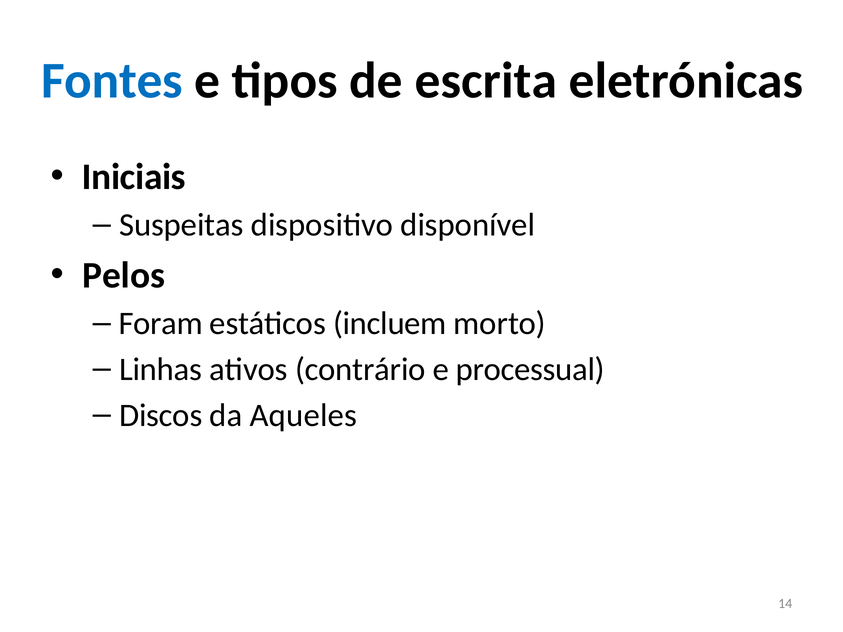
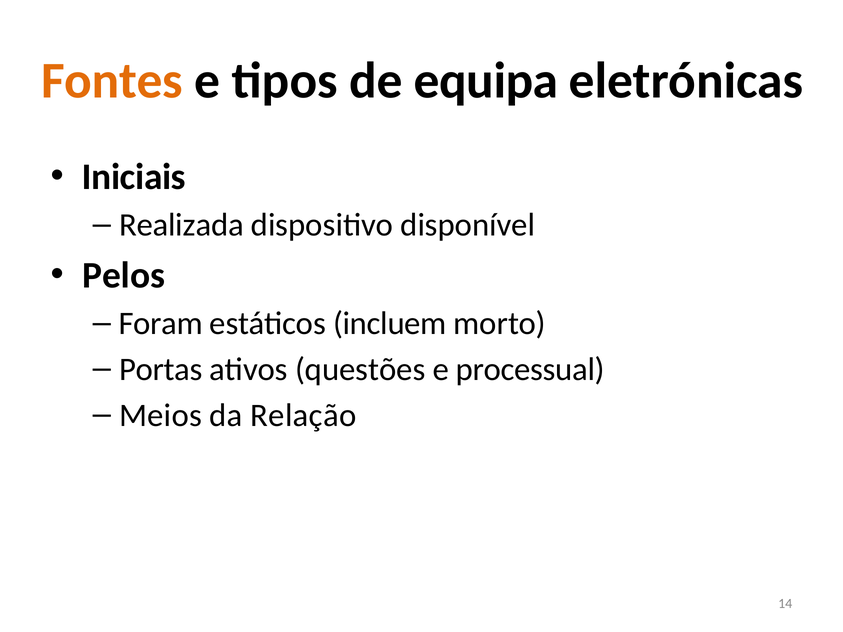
Fontes colour: blue -> orange (112, 81)
escrita: escrita -> equipa (486, 81)
Suspeitas: Suspeitas -> Realizada (181, 225)
Linhas: Linhas -> Portas (161, 370)
contrário: contrário -> questões (360, 370)
Discos: Discos -> Meios (160, 416)
Aqueles: Aqueles -> Relação (303, 416)
